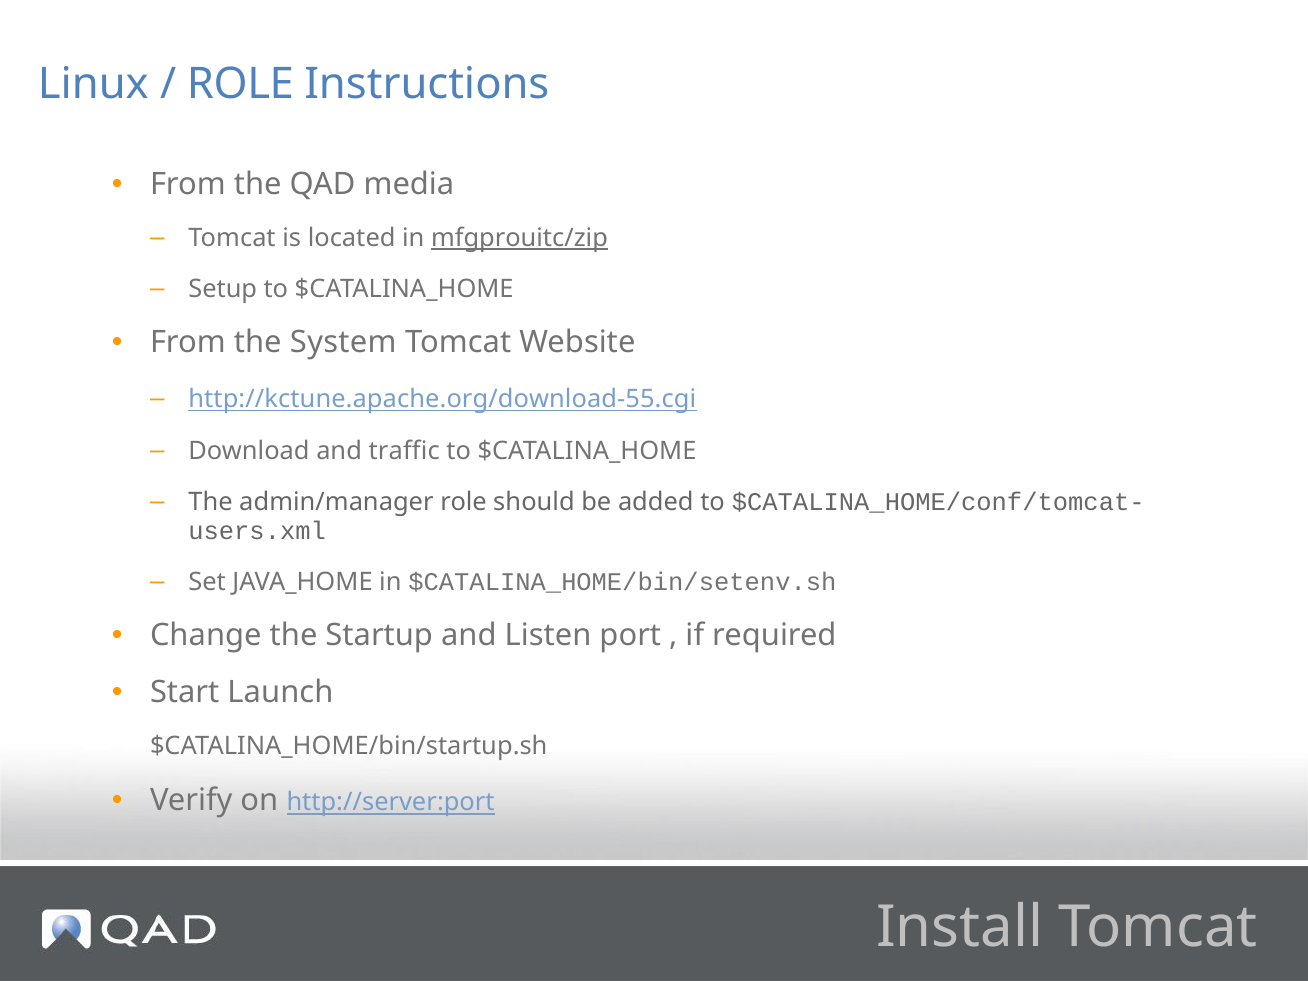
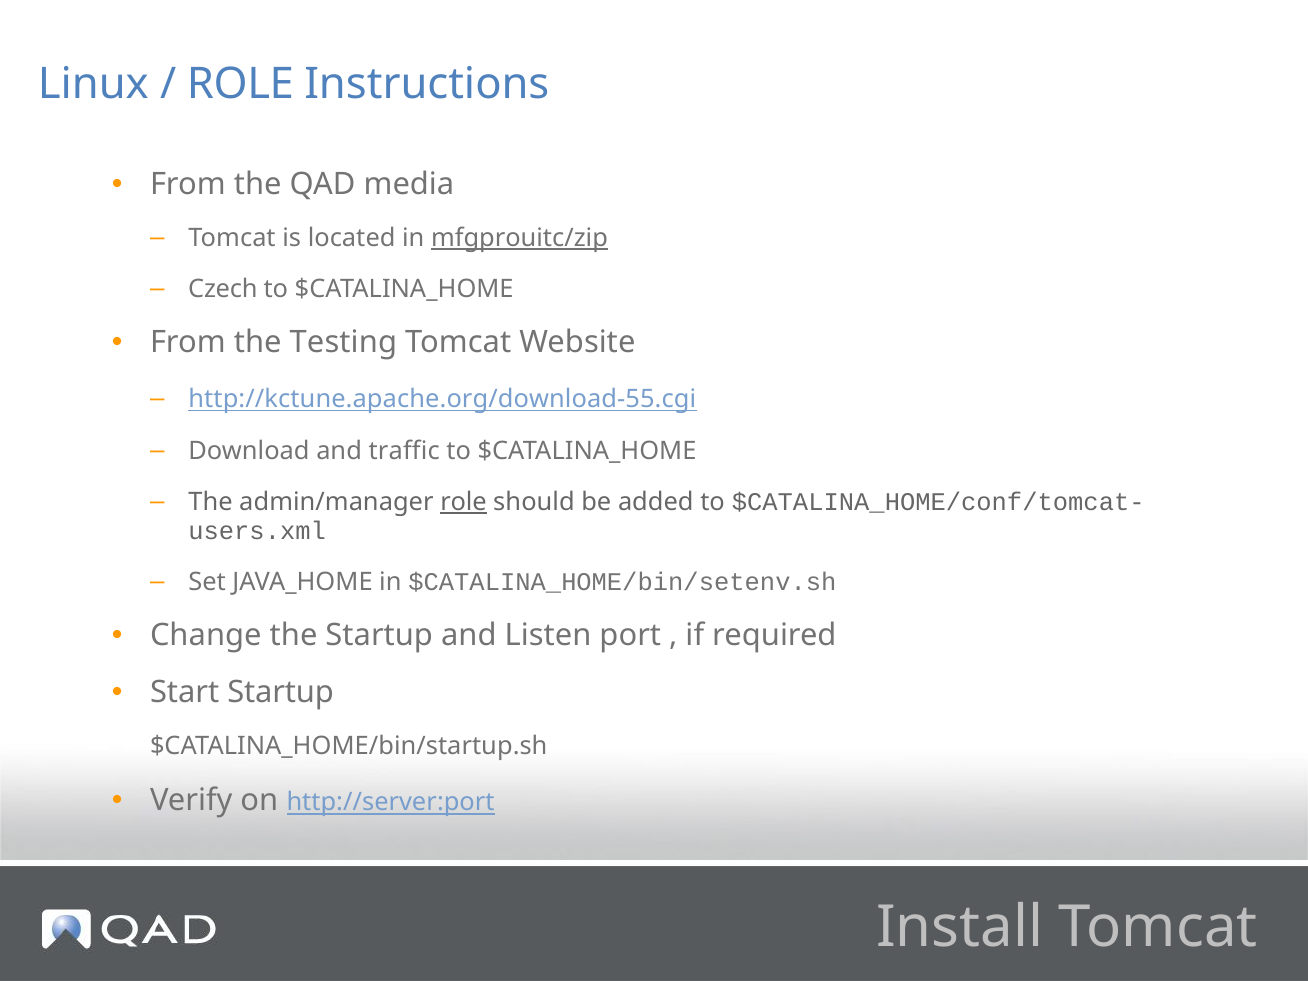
Setup: Setup -> Czech (223, 289)
System: System -> Testing (343, 343)
role underline: none -> present (464, 502)
Start Launch: Launch -> Startup (281, 693)
